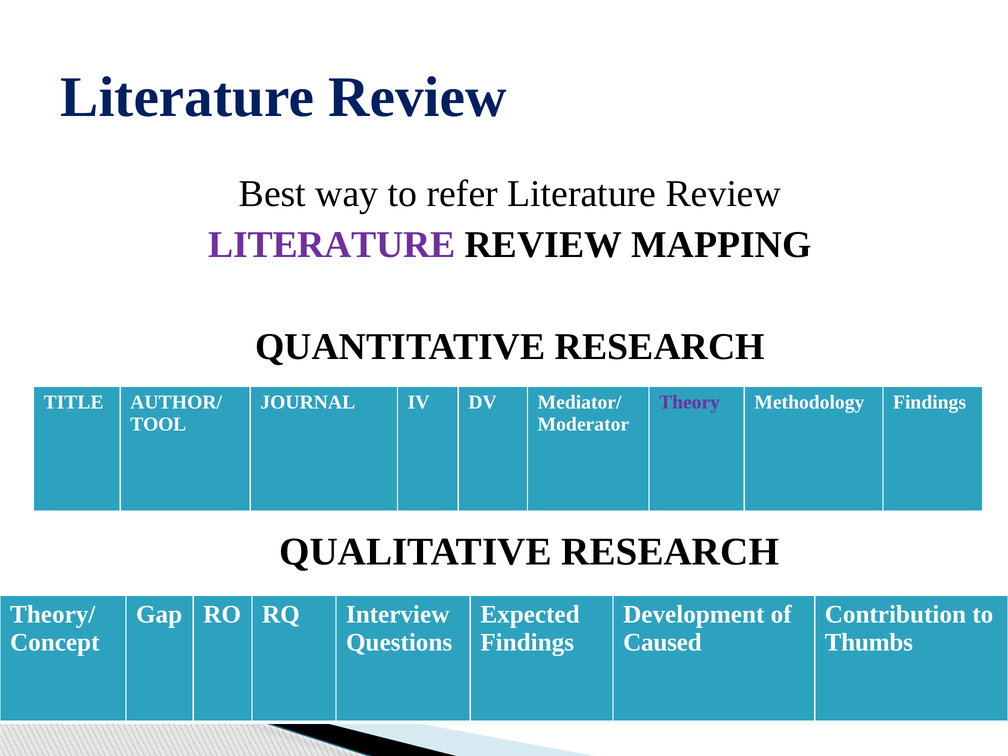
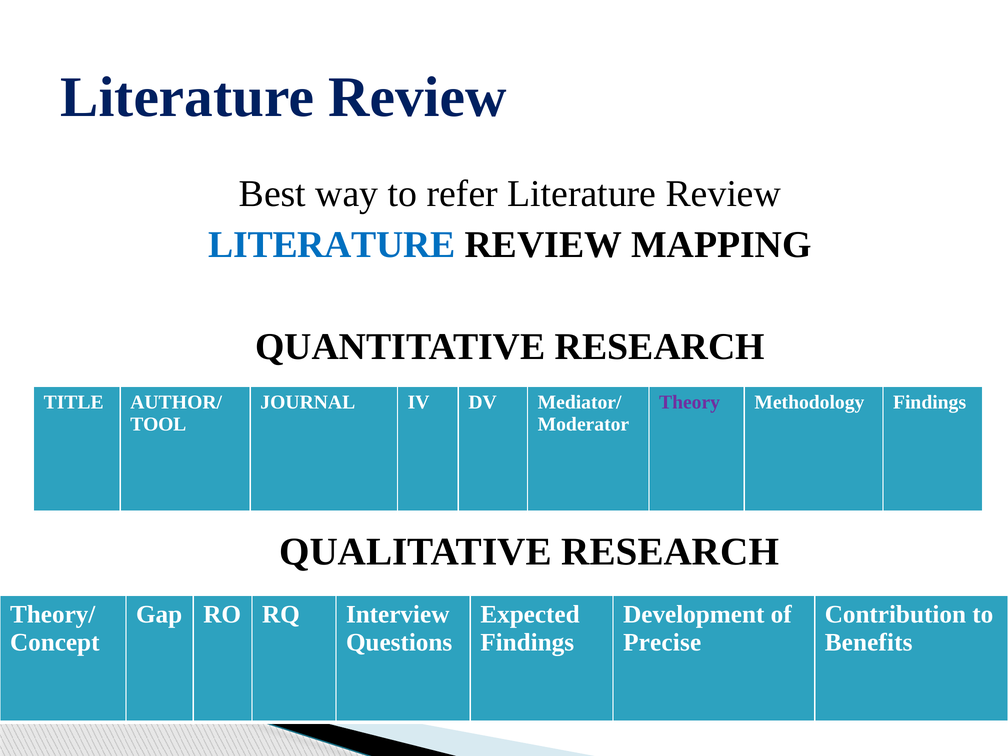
LITERATURE colour: purple -> blue (332, 245)
Caused: Caused -> Precise (662, 643)
Thumbs: Thumbs -> Benefits (869, 643)
